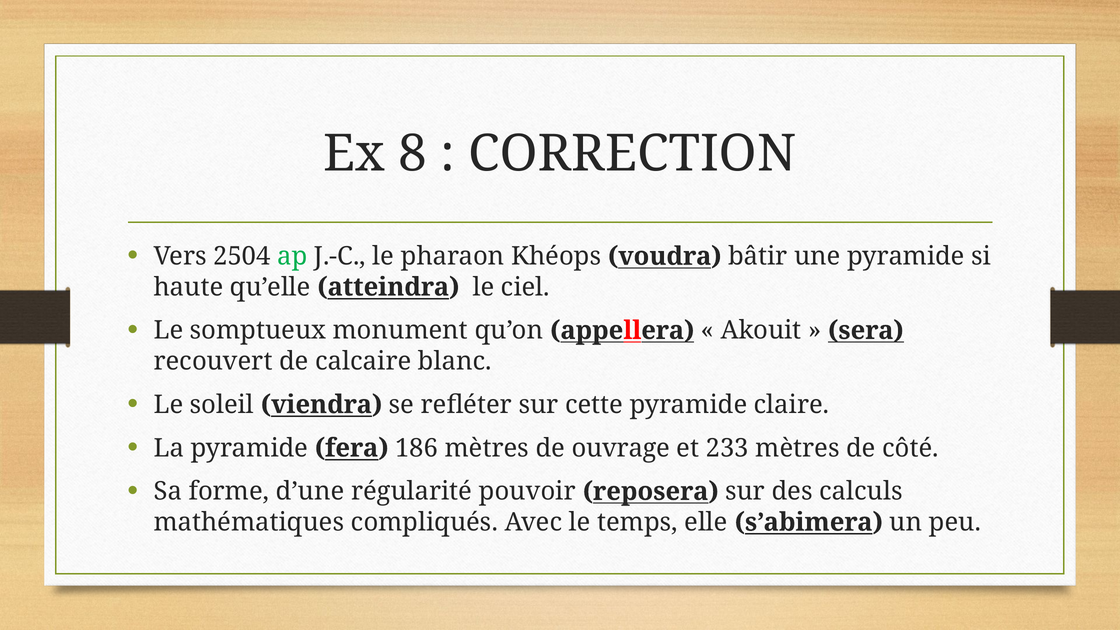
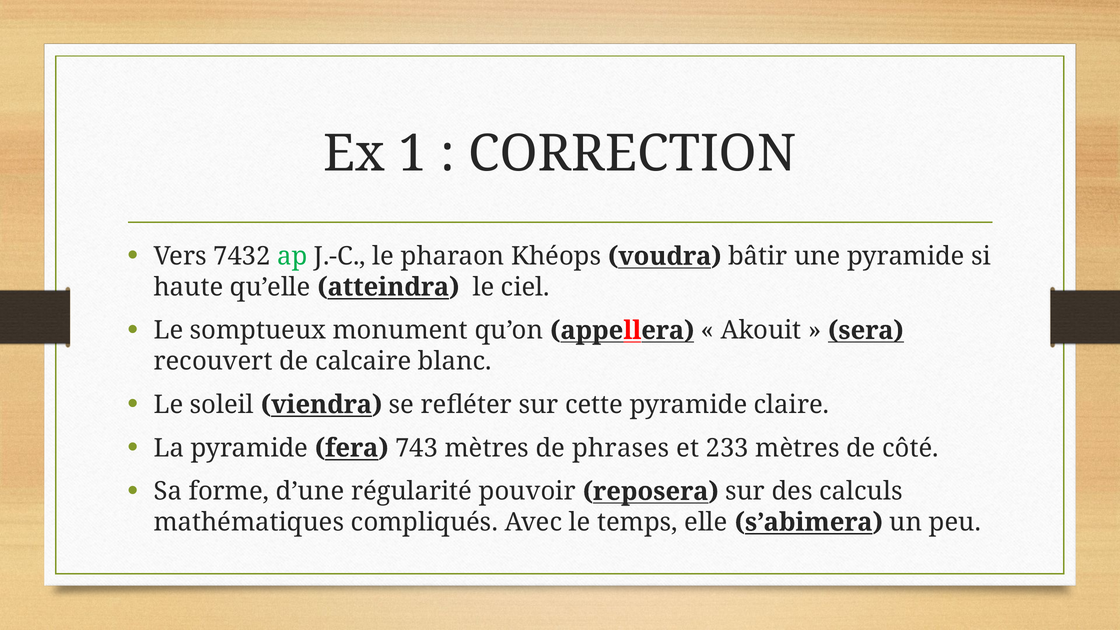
8: 8 -> 1 (413, 154)
2504: 2504 -> 7432 (242, 256)
186: 186 -> 743 (417, 448)
ouvrage: ouvrage -> phrases (621, 448)
